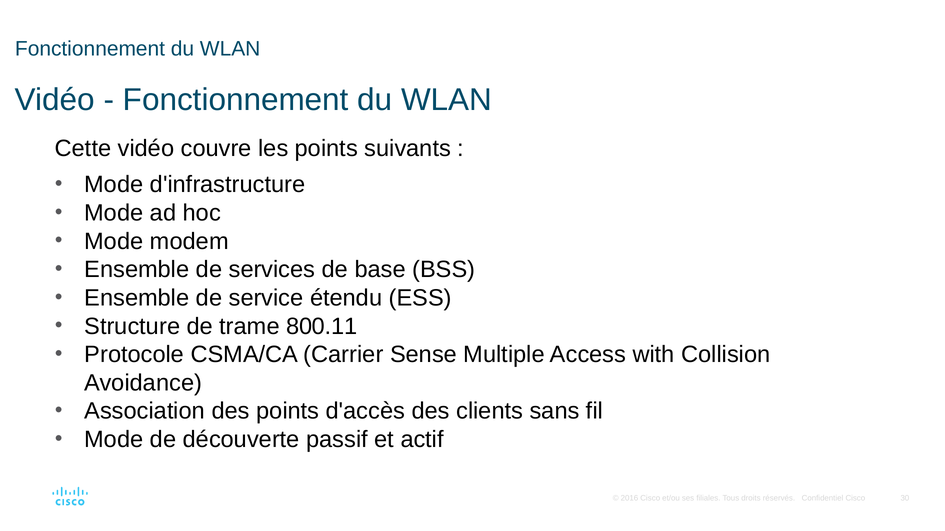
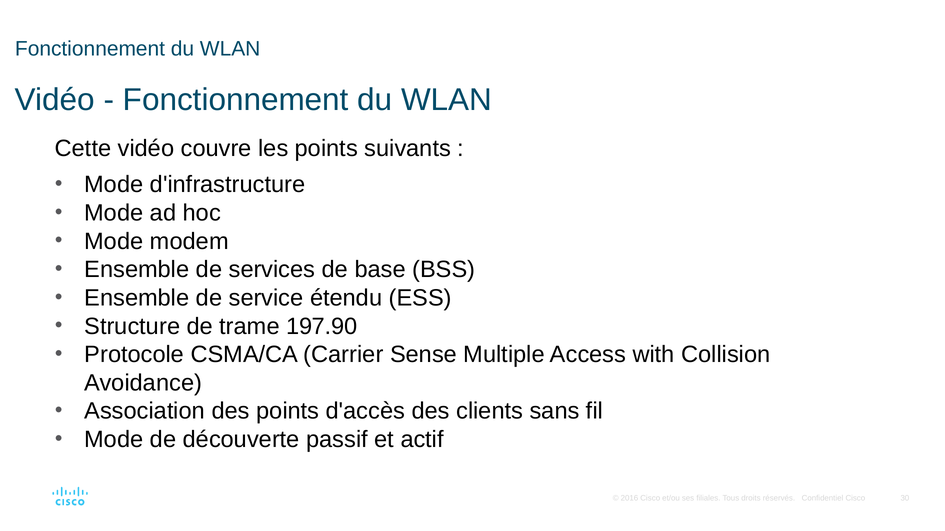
800.11: 800.11 -> 197.90 (322, 327)
